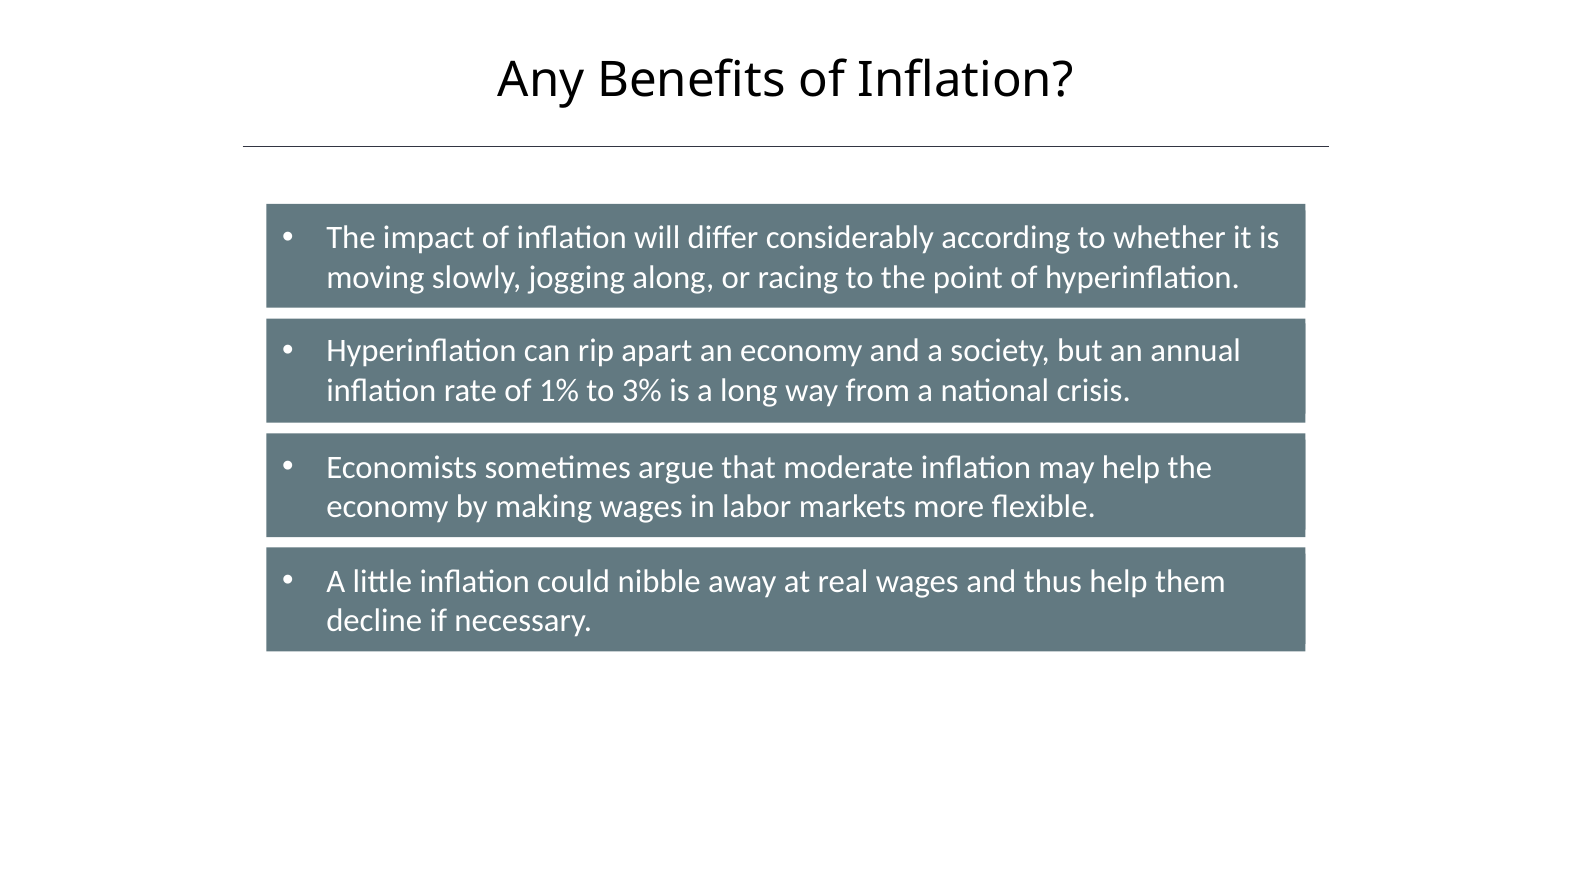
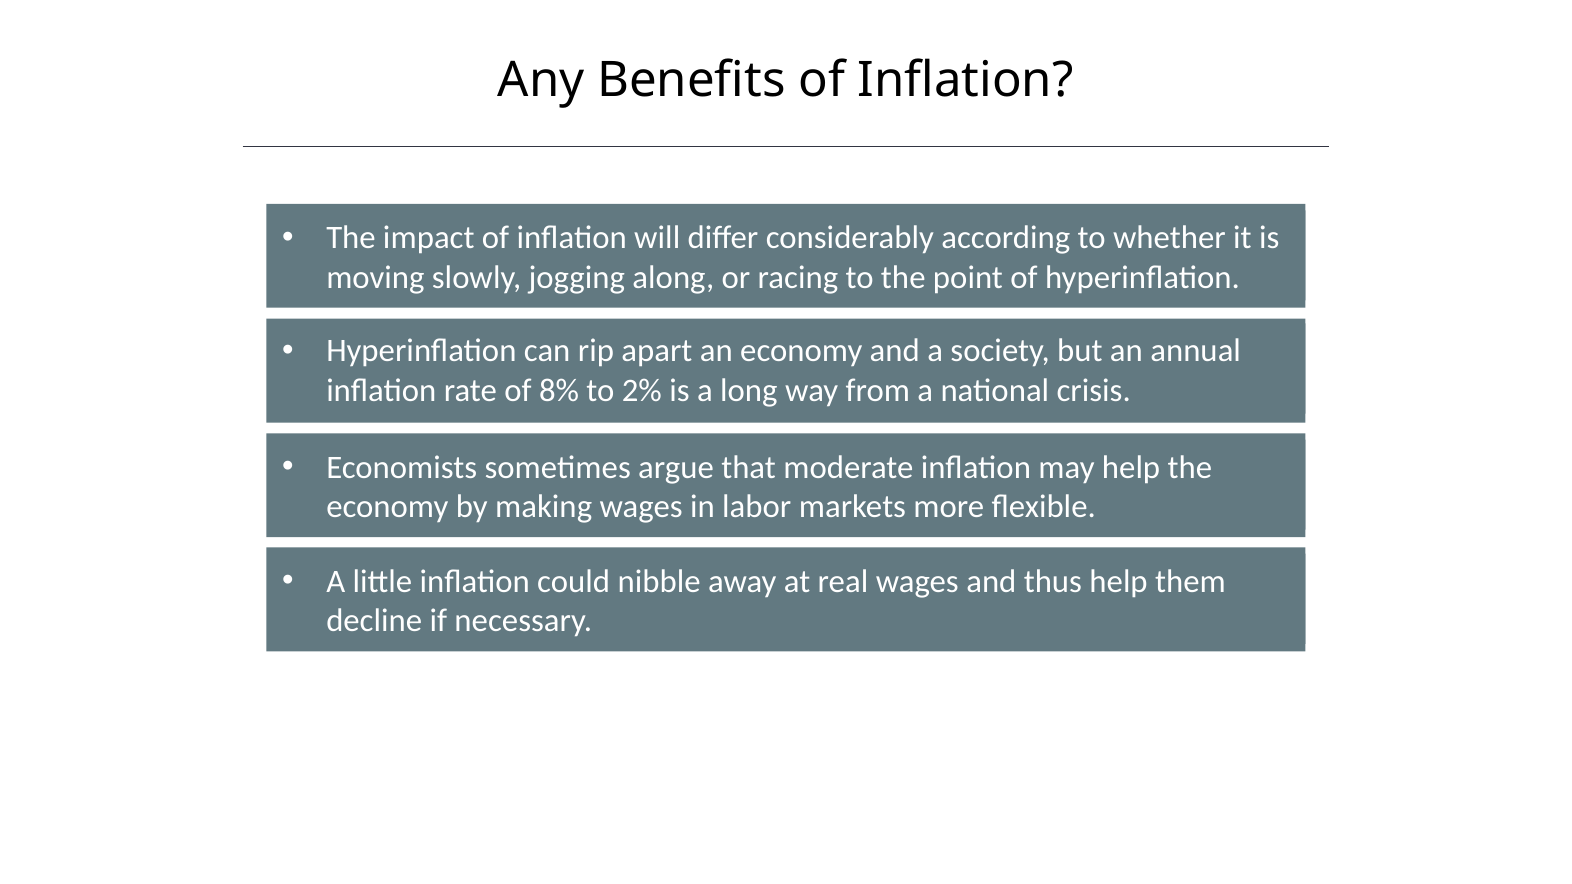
1%: 1% -> 8% (559, 391)
3%: 3% -> 2% (642, 391)
